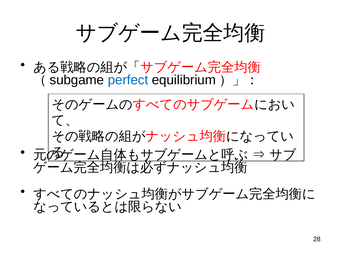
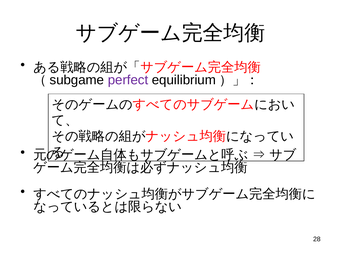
perfect colour: blue -> purple (128, 80)
